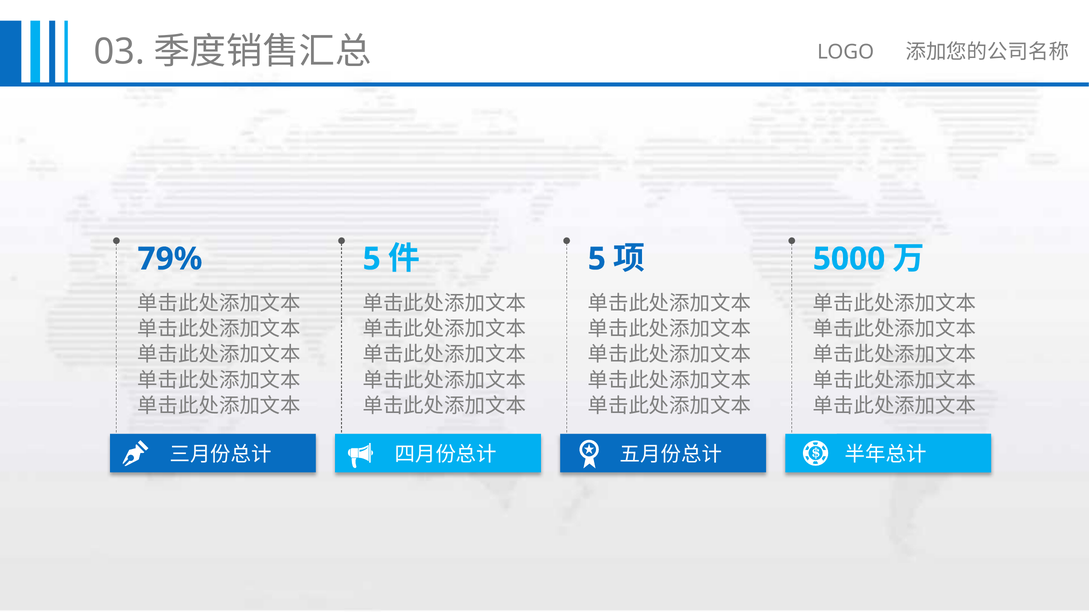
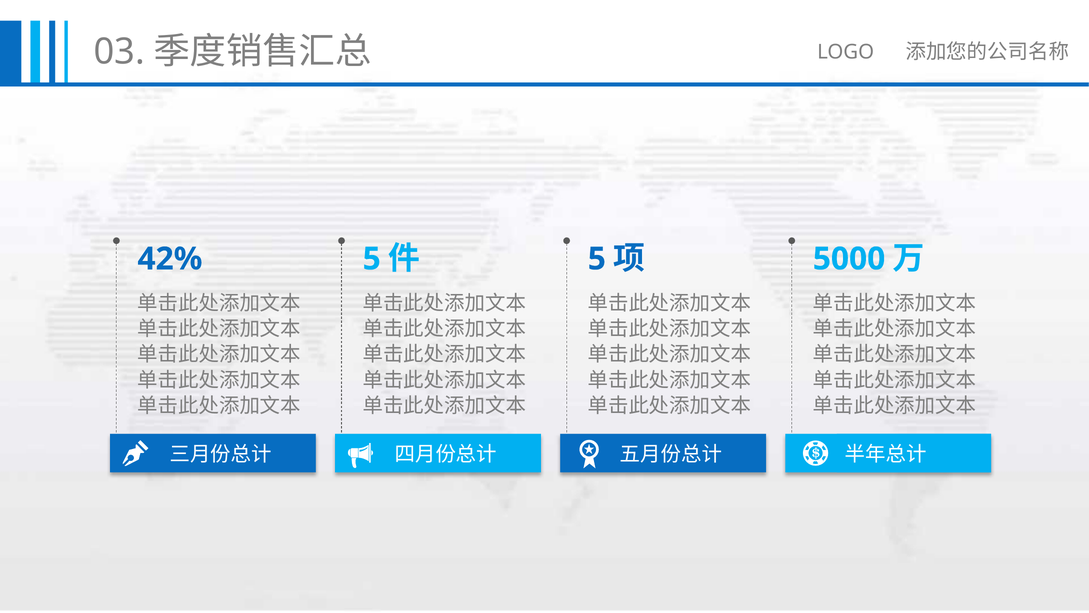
79%: 79% -> 42% (170, 259)
